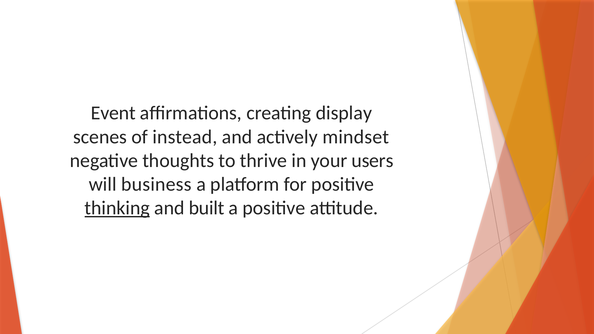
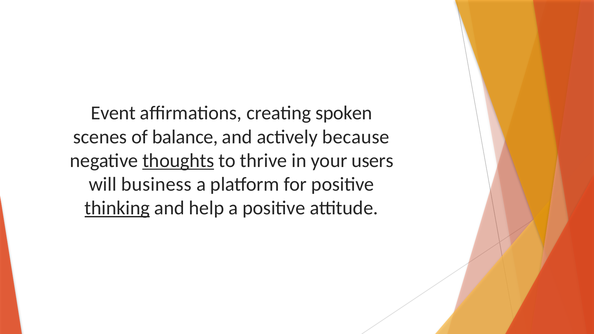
display: display -> spoken (344, 113)
instead: instead -> balance (185, 137)
mindset: mindset -> because (356, 137)
thoughts underline: none -> present (178, 161)
built: built -> help (207, 208)
